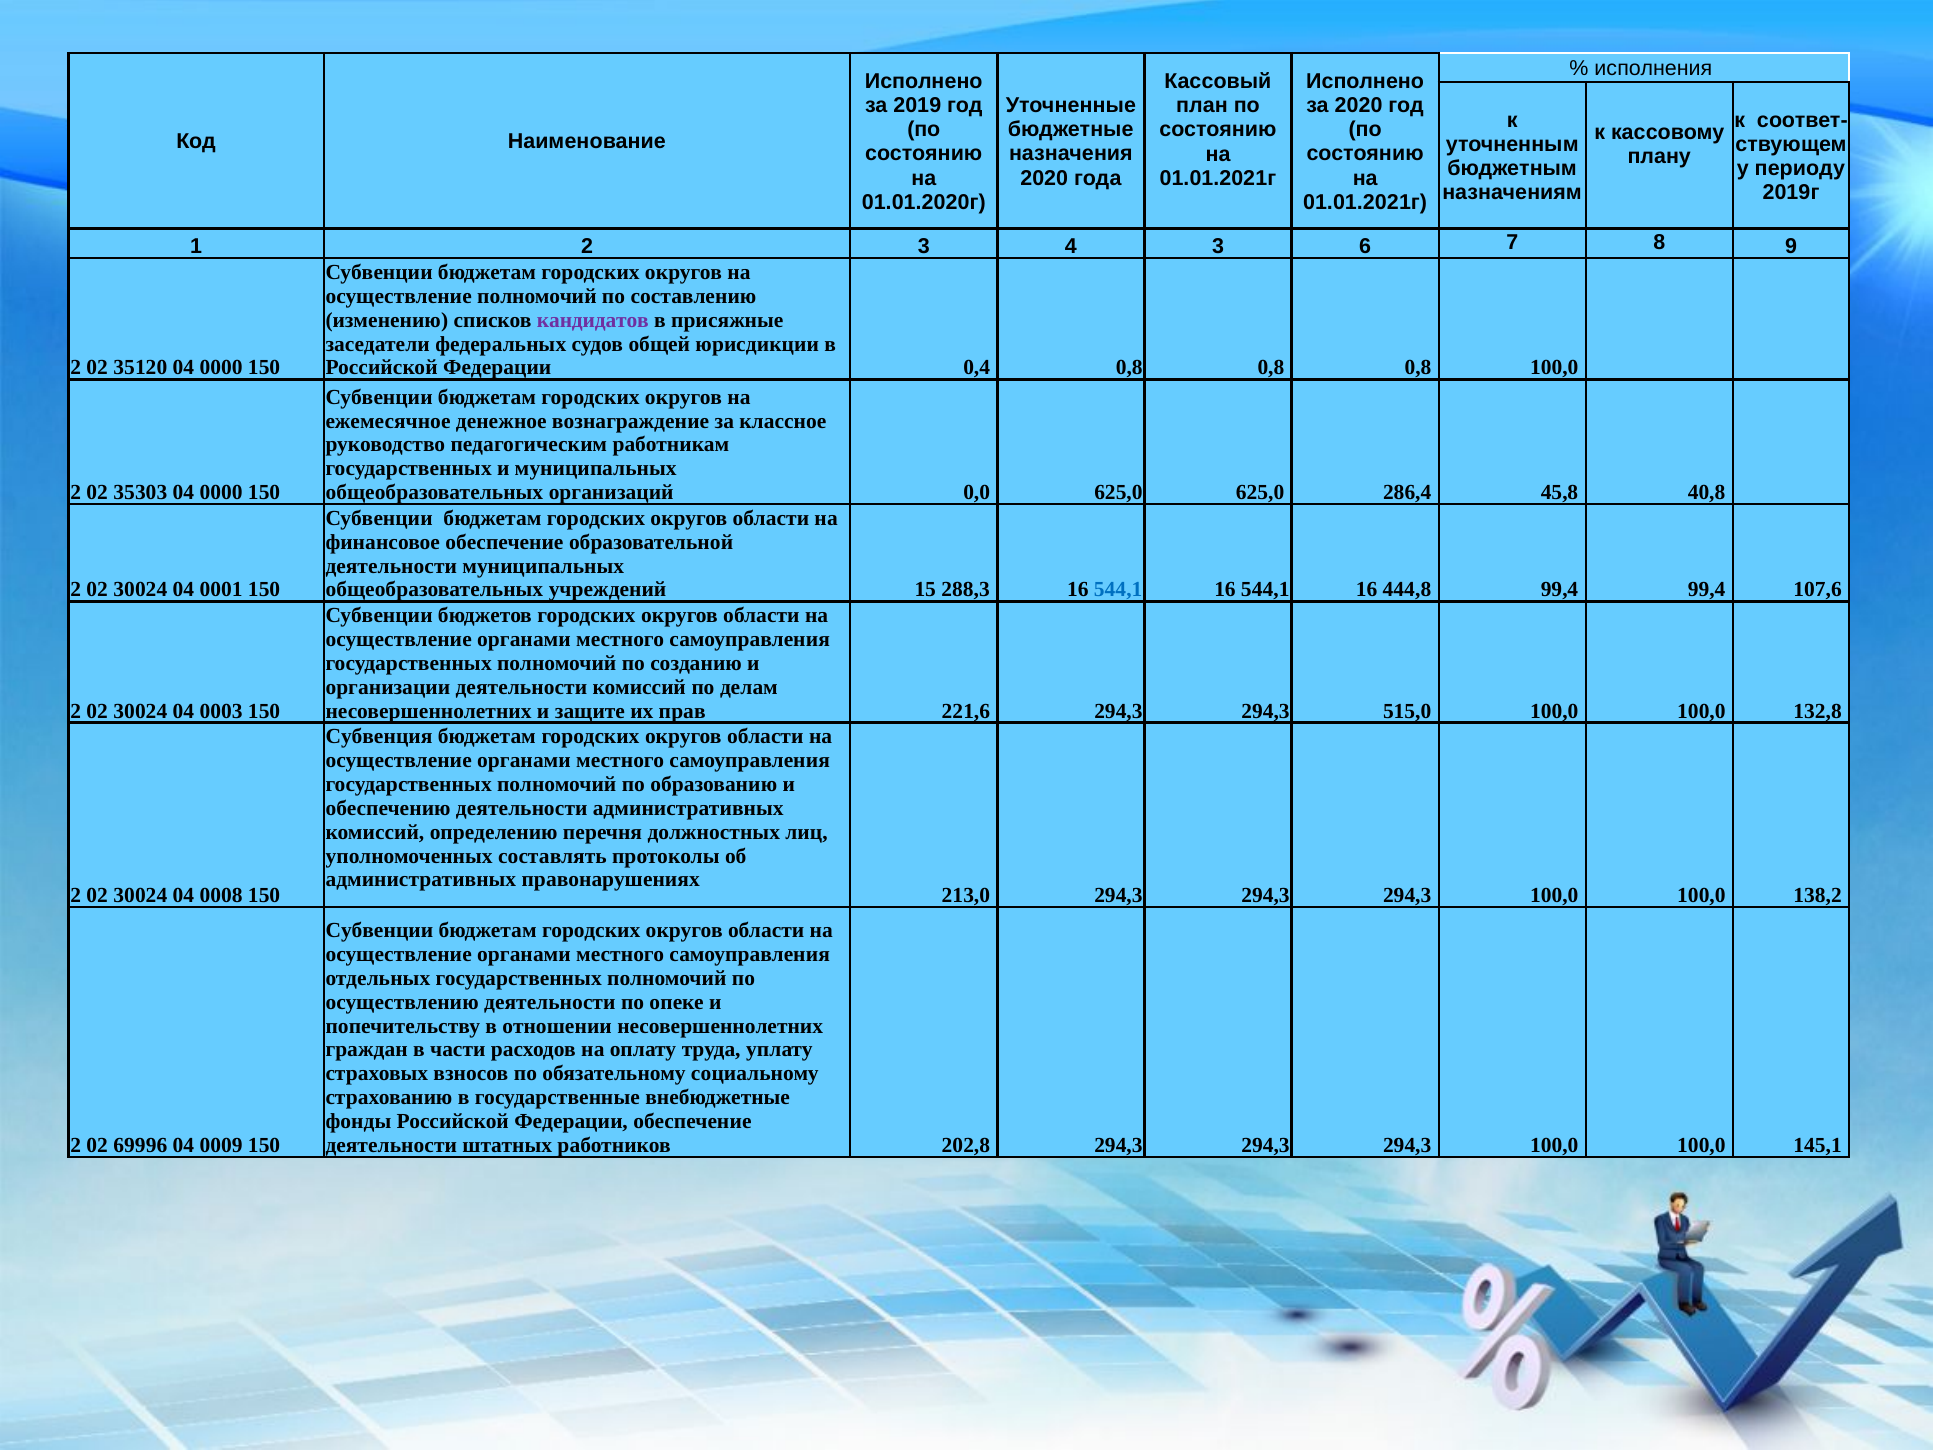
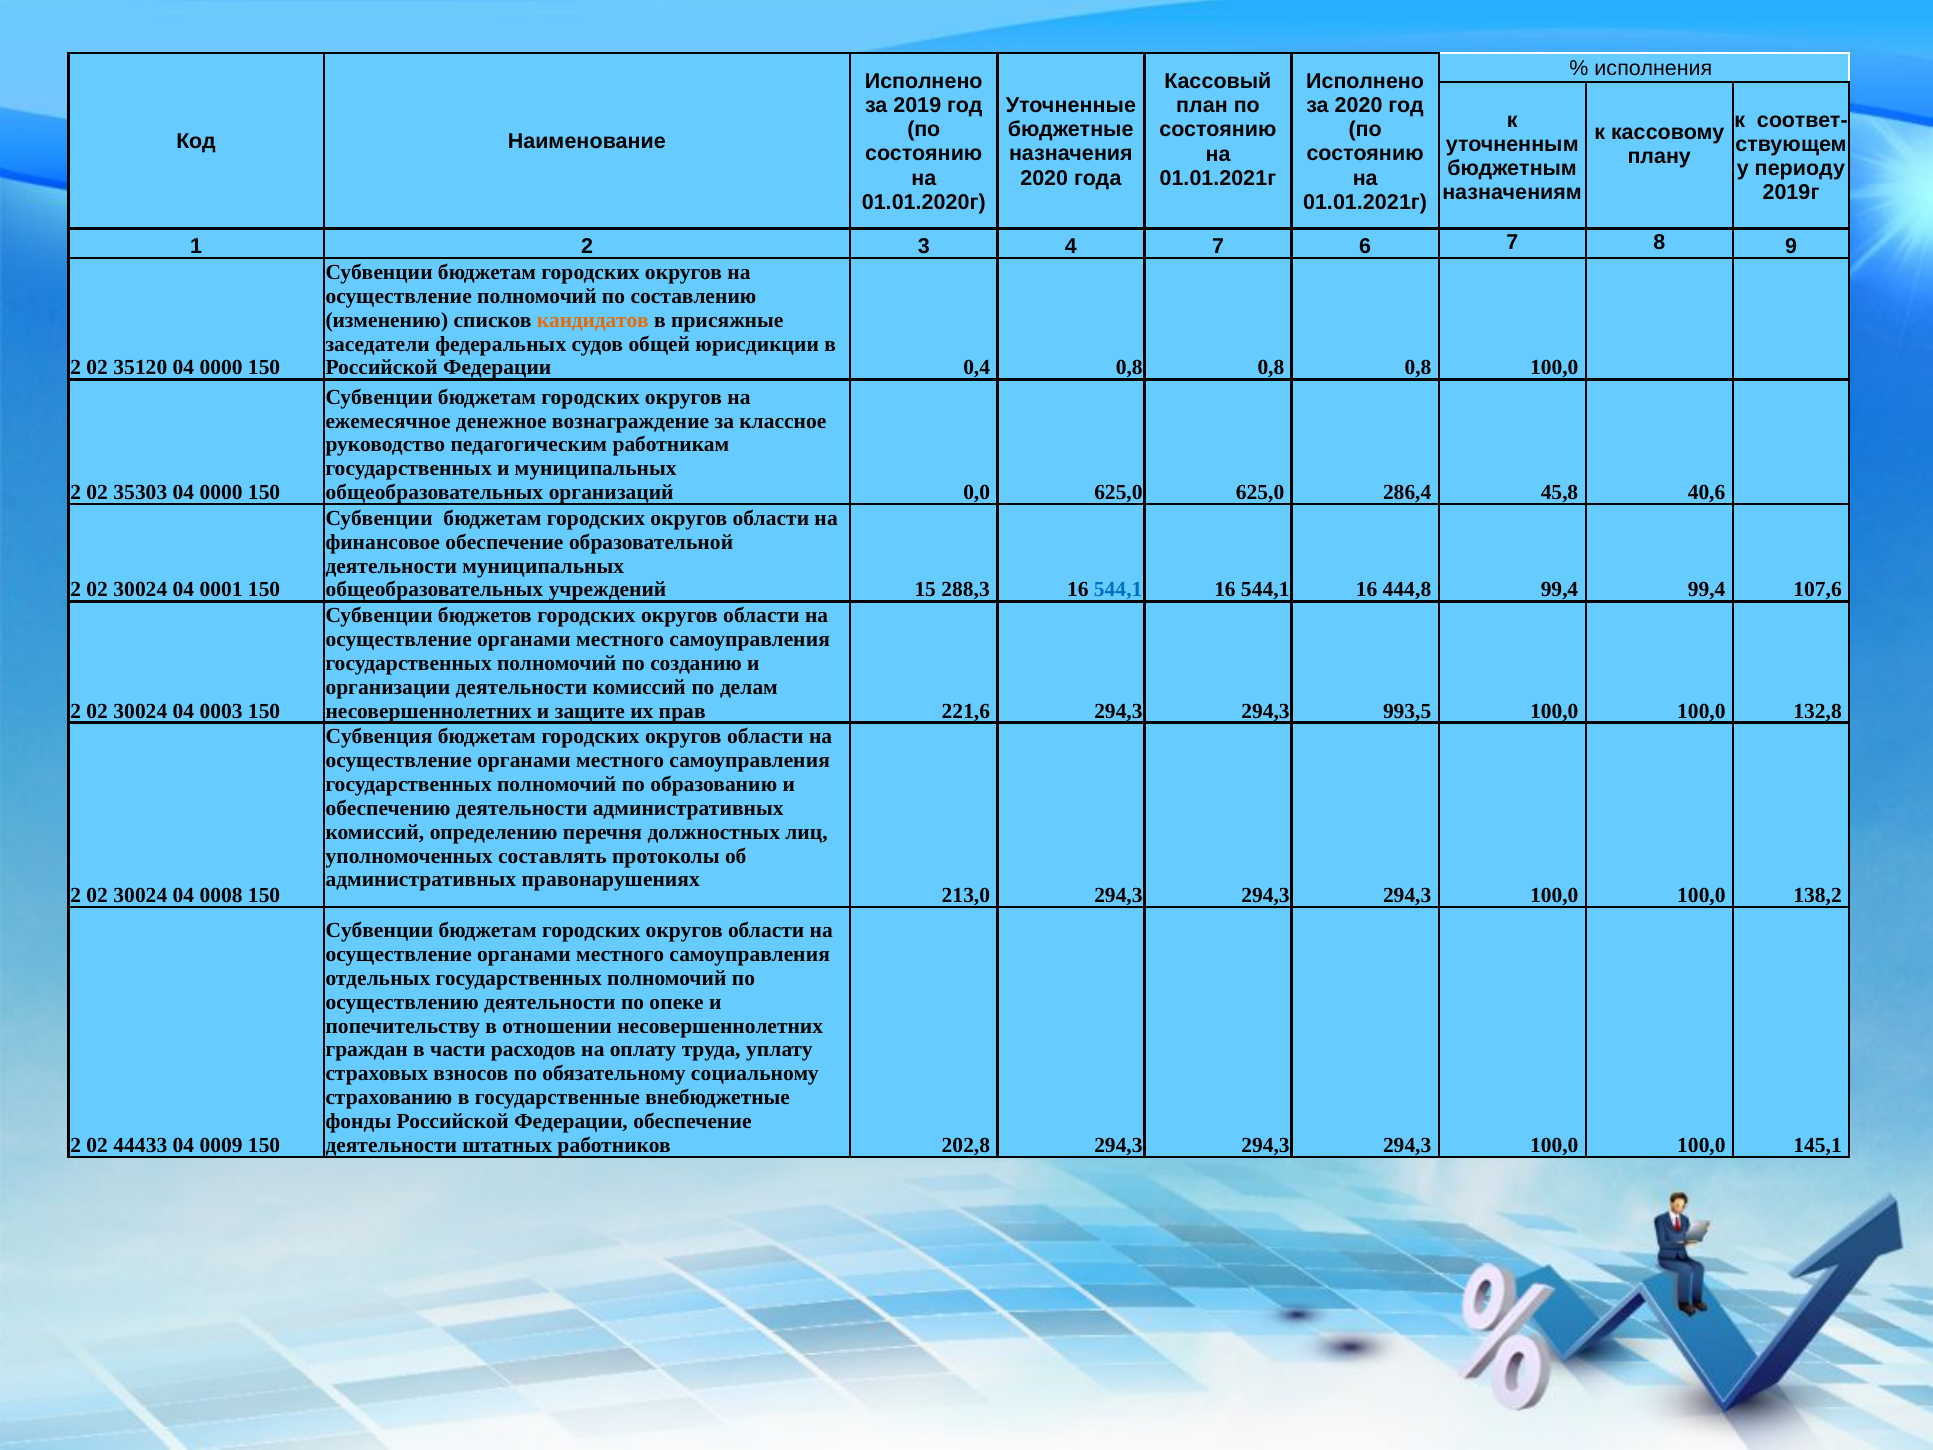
4 3: 3 -> 7 (1218, 246)
кандидатов colour: purple -> orange (593, 320)
40,8: 40,8 -> 40,6 (1707, 492)
515,0: 515,0 -> 993,5 (1407, 711)
69996: 69996 -> 44433 (140, 1145)
